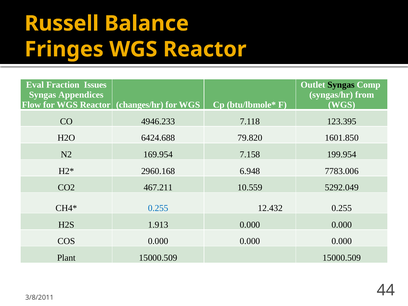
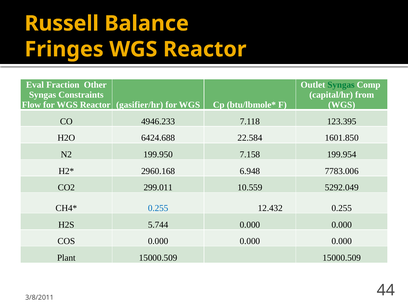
Issues: Issues -> Other (95, 85)
Syngas colour: black -> green (341, 85)
Appendices: Appendices -> Constraints (81, 95)
syngas/hr: syngas/hr -> capital/hr (331, 95)
changes/hr: changes/hr -> gasifier/hr (140, 105)
79.820: 79.820 -> 22.584 (250, 138)
169.954: 169.954 -> 199.950 (158, 155)
467.211: 467.211 -> 299.011 (158, 188)
1.913: 1.913 -> 5.744 (158, 225)
